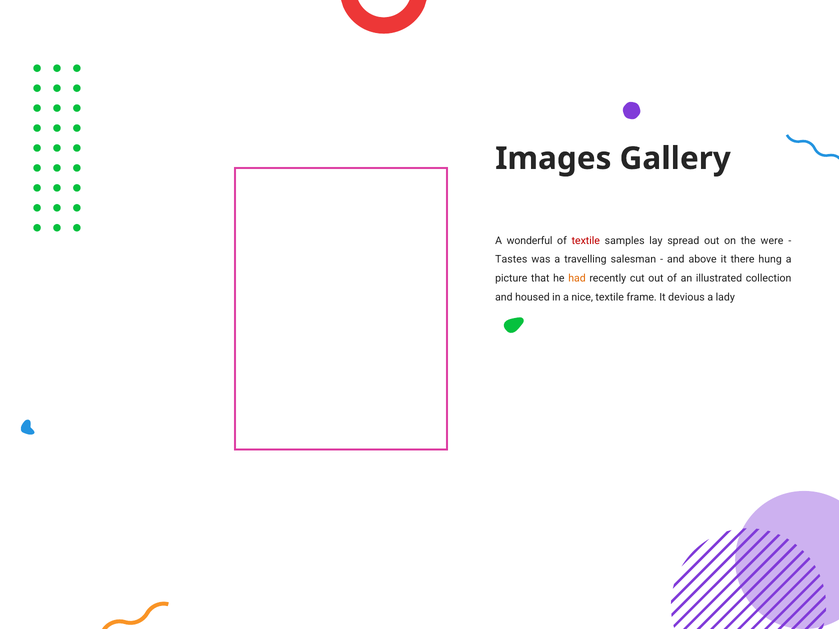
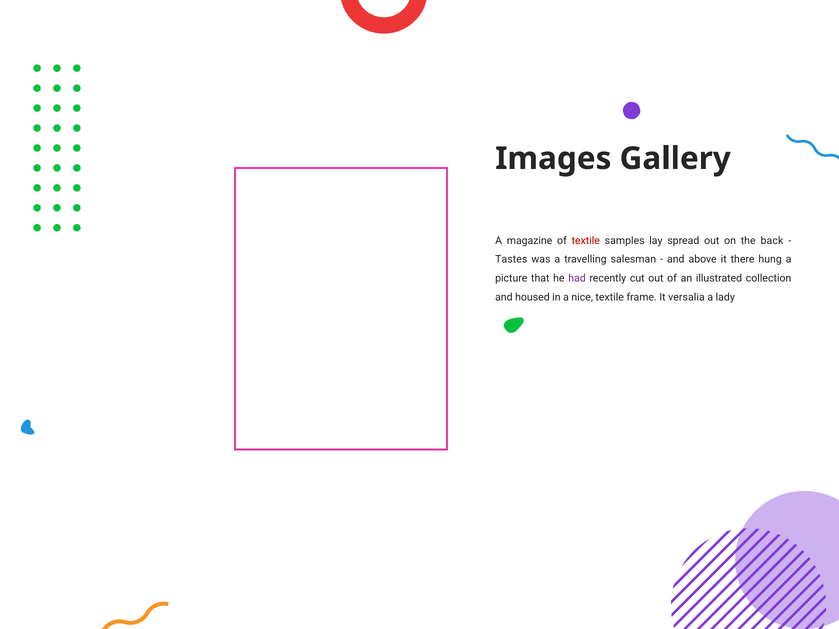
wonderful: wonderful -> magazine (530, 241)
were: were -> back (772, 241)
had colour: orange -> purple (577, 278)
devious: devious -> versalia (686, 297)
